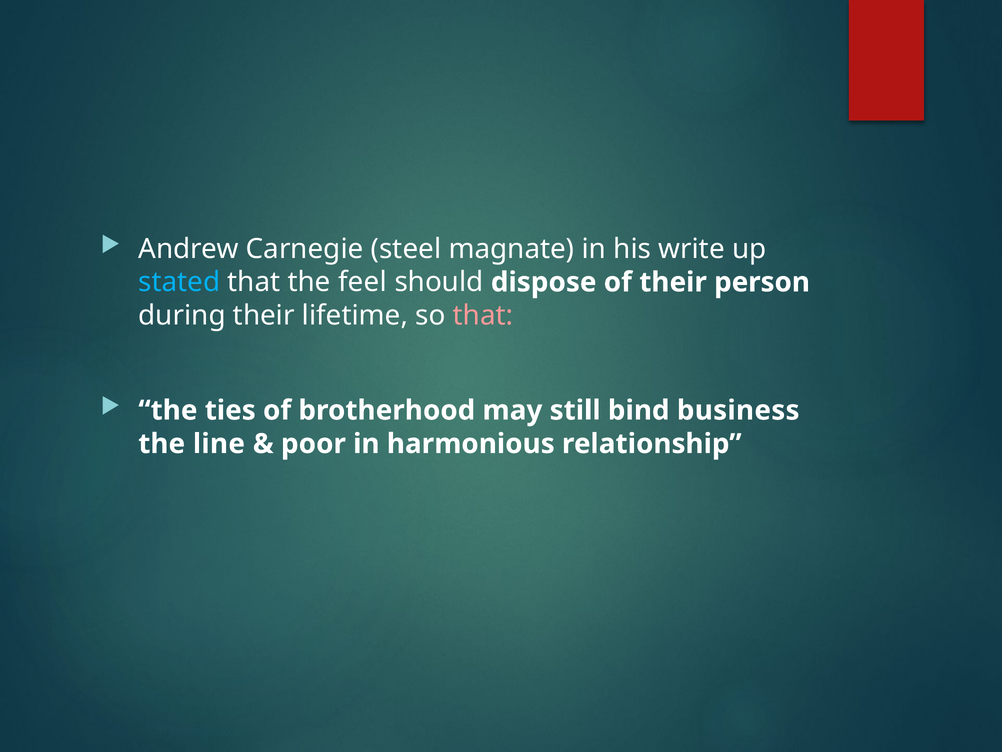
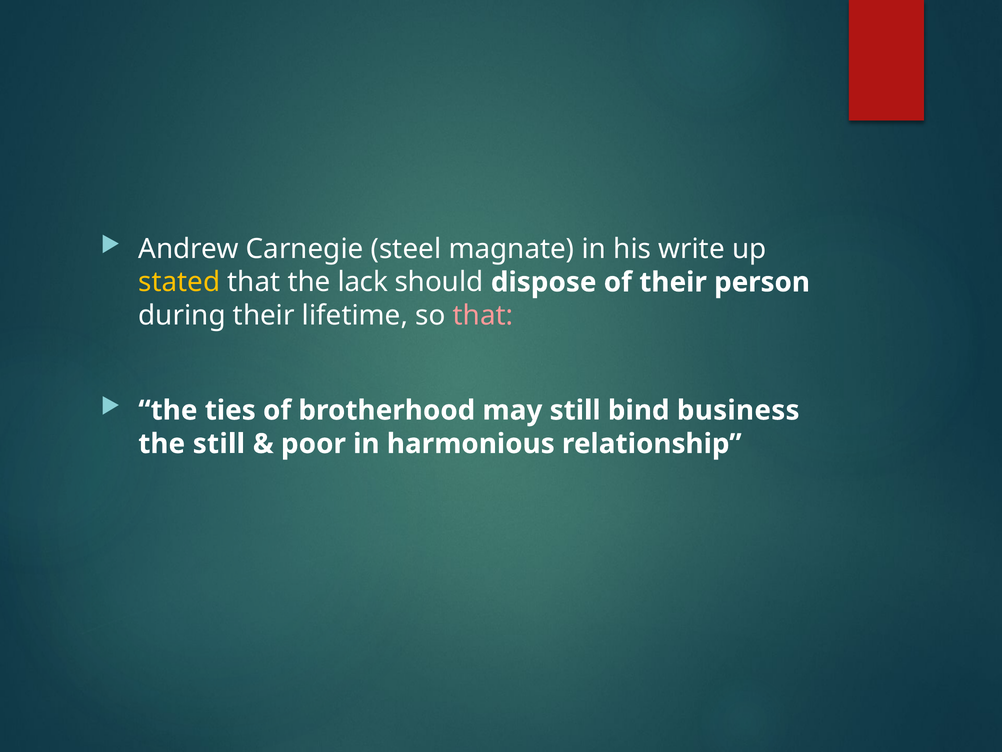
stated colour: light blue -> yellow (179, 282)
feel: feel -> lack (363, 282)
the line: line -> still (219, 444)
